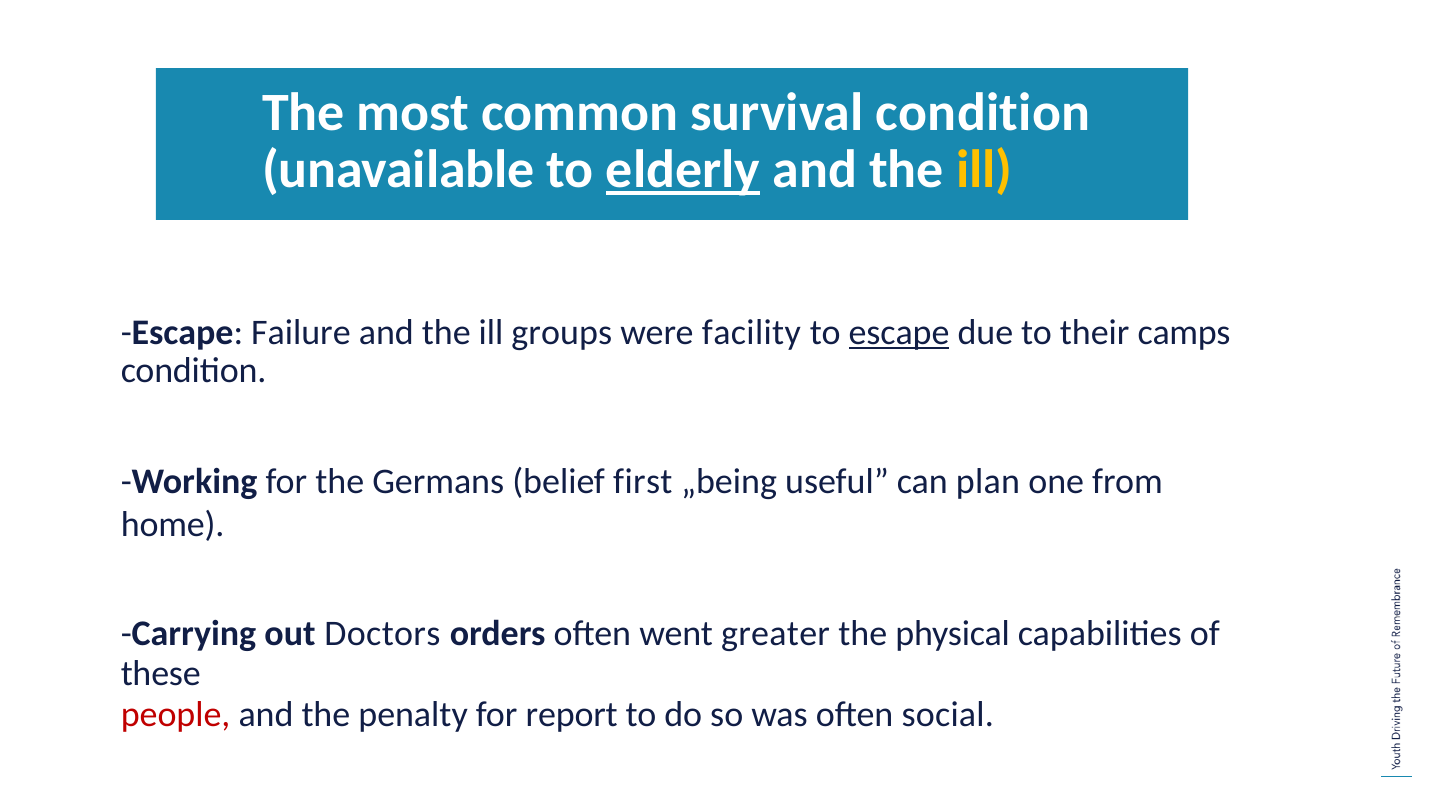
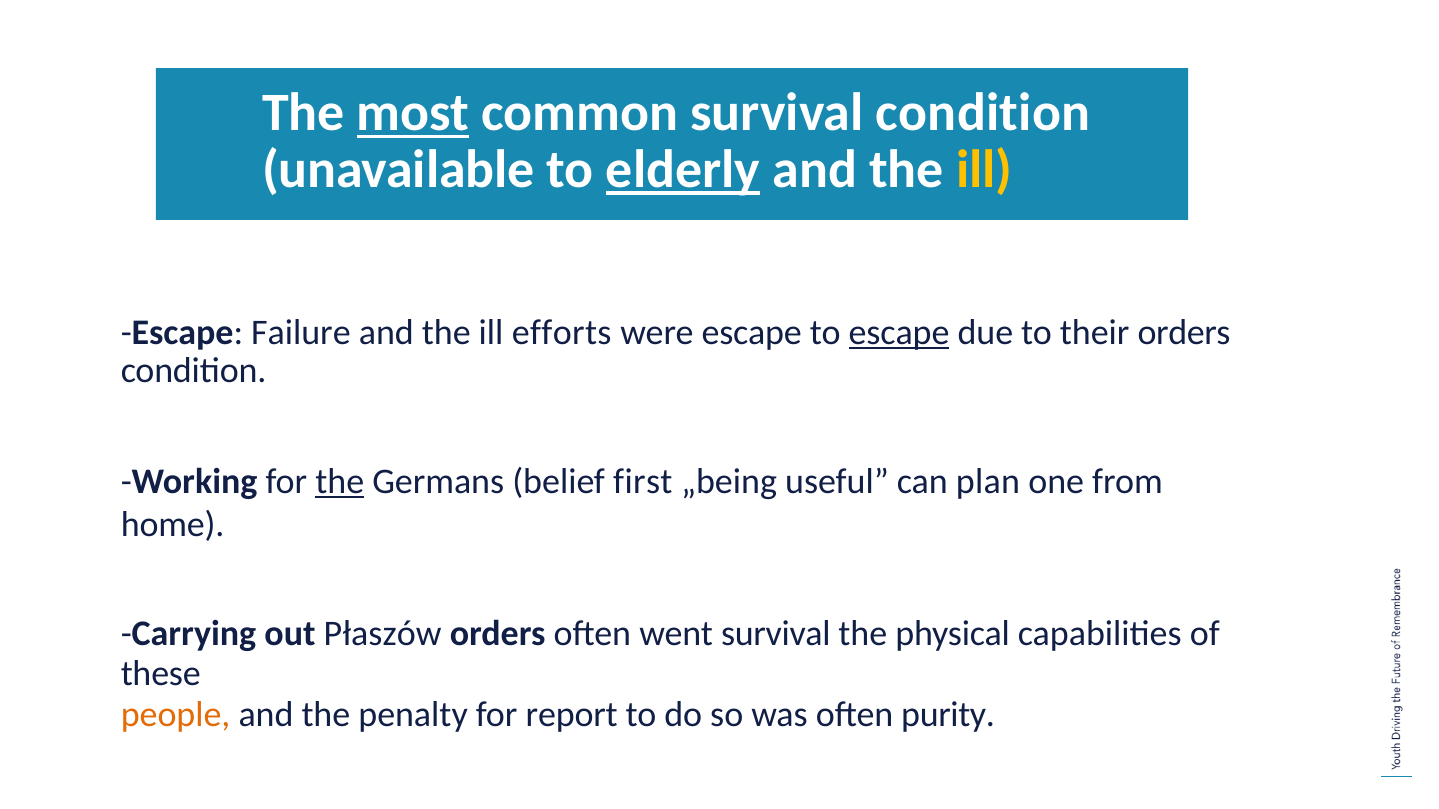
most underline: none -> present (413, 113)
groups: groups -> efforts (562, 333)
were facility: facility -> escape (752, 333)
their camps: camps -> orders (1184, 333)
the underline: none -> present (340, 482)
Doctors: Doctors -> Płaszów (383, 634)
went greater: greater -> survival (776, 634)
people colour: red -> orange (176, 715)
social: social -> purity (948, 715)
